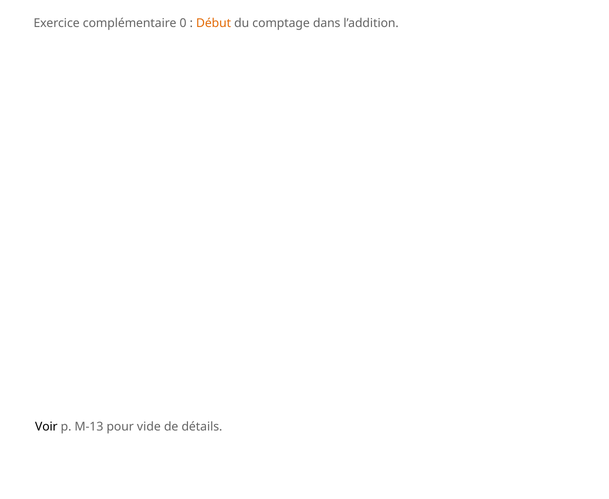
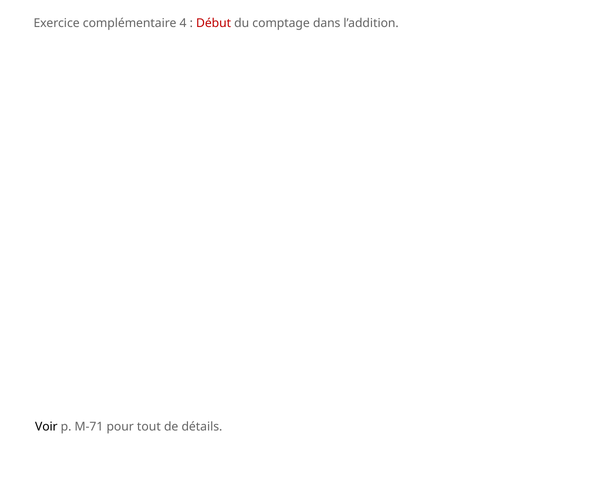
0: 0 -> 4 (183, 23)
Début colour: orange -> red (214, 23)
M-13: M-13 -> M-71 (89, 427)
vide: vide -> tout (149, 427)
